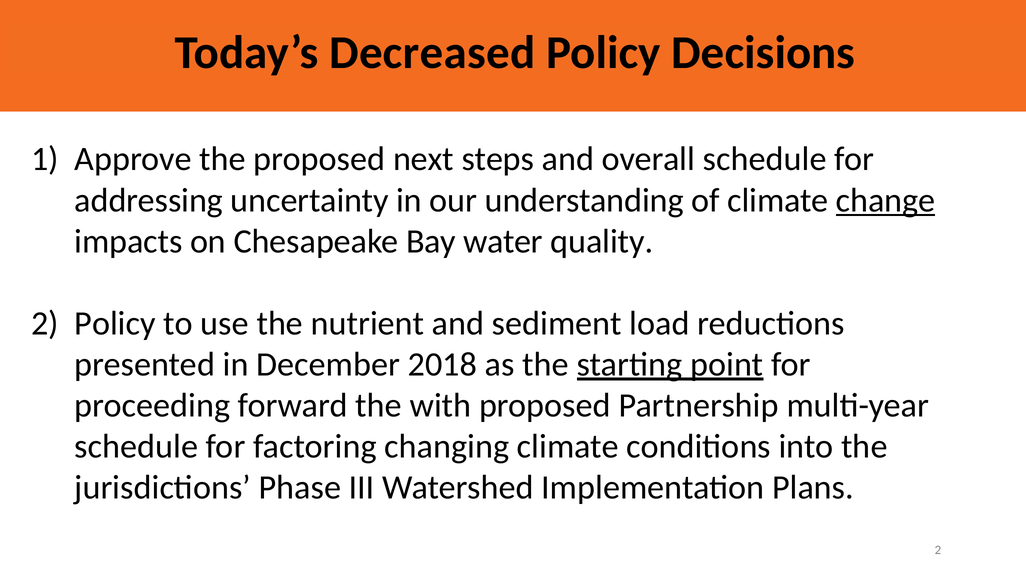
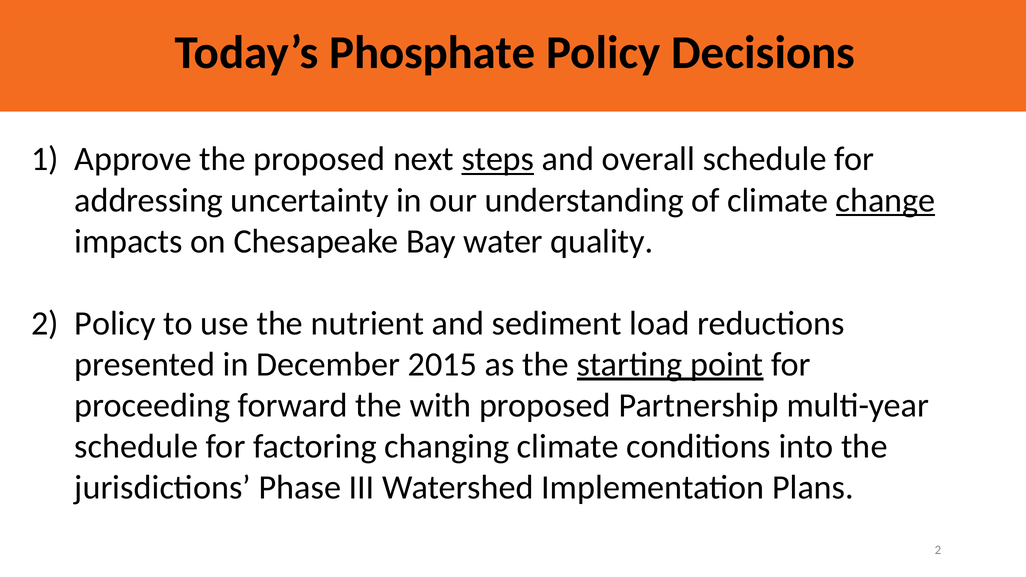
Decreased: Decreased -> Phosphate (432, 53)
steps underline: none -> present (498, 159)
2018: 2018 -> 2015 (442, 364)
